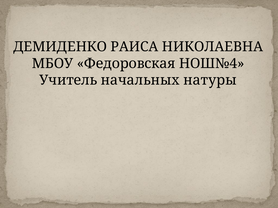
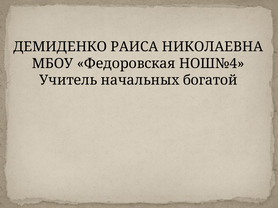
натуры: натуры -> богатой (210, 80)
